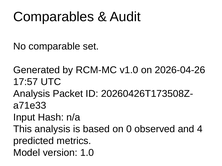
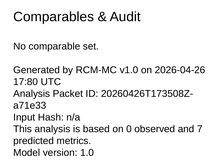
17:57: 17:57 -> 17:80 (26, 82)
4: 4 -> 7 (200, 129)
